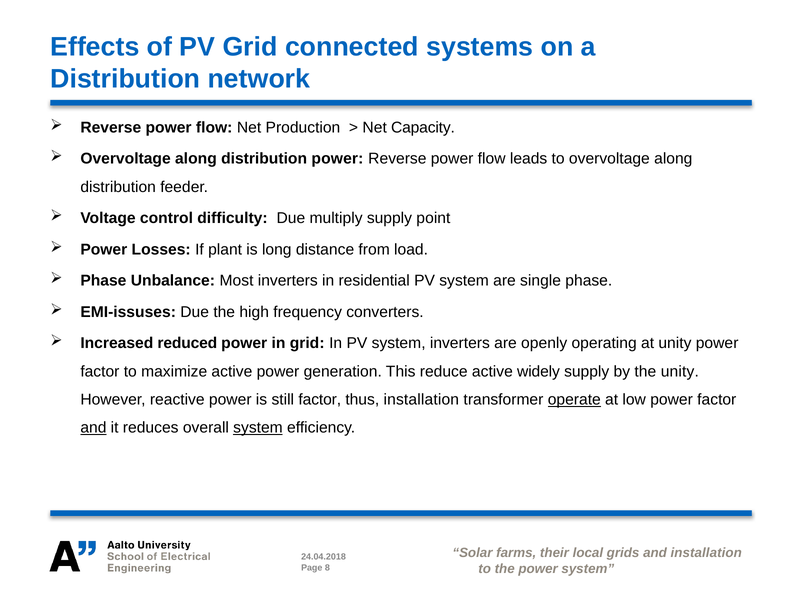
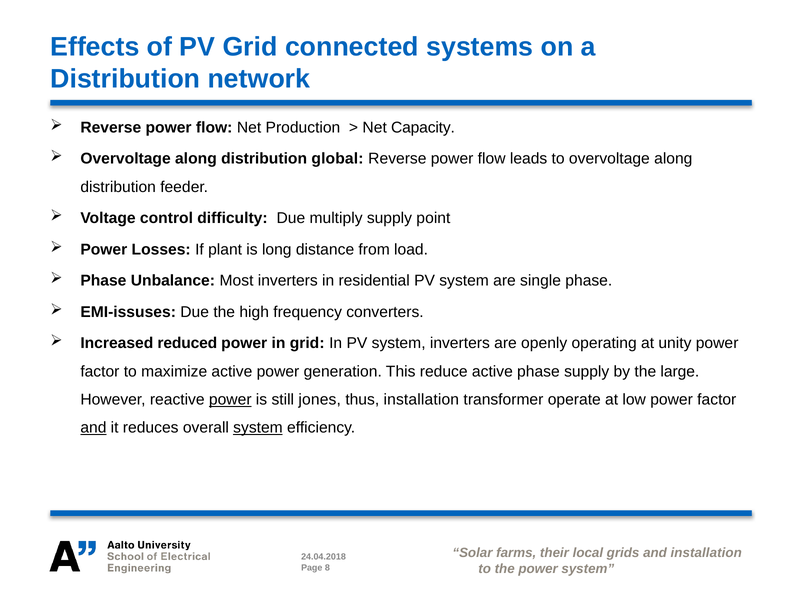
distribution power: power -> global (337, 159)
active widely: widely -> phase (538, 372)
the unity: unity -> large (680, 372)
power underline: none -> present (230, 400)
still factor: factor -> jones (320, 400)
operate underline: present -> none (574, 400)
